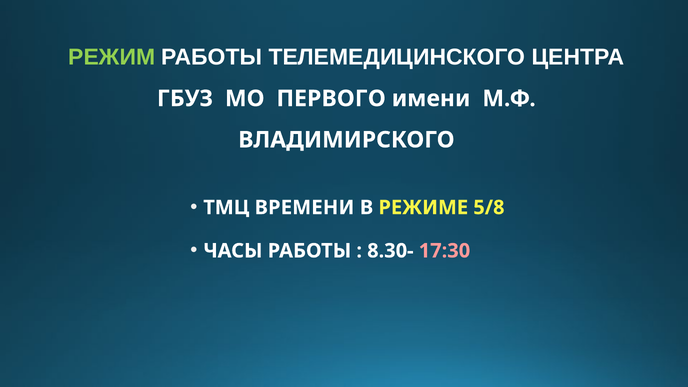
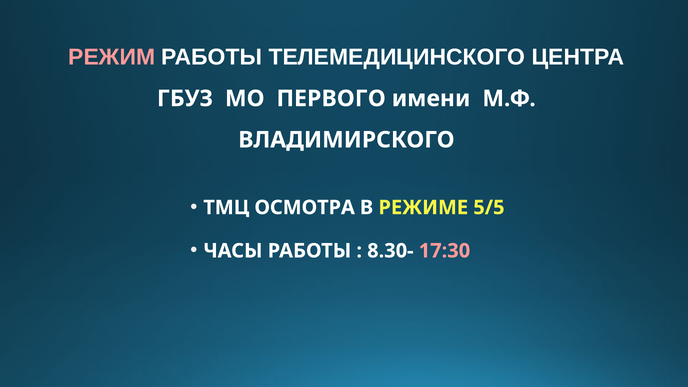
РЕЖИМ colour: light green -> pink (112, 57)
ВРЕМЕНИ: ВРЕМЕНИ -> ОСМОТРА (305, 208)
5/8: 5/8 -> 5/5 (489, 208)
